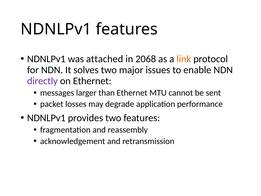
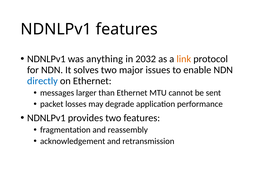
attached: attached -> anything (105, 59)
2068: 2068 -> 2032 (146, 59)
directly colour: purple -> blue (42, 81)
